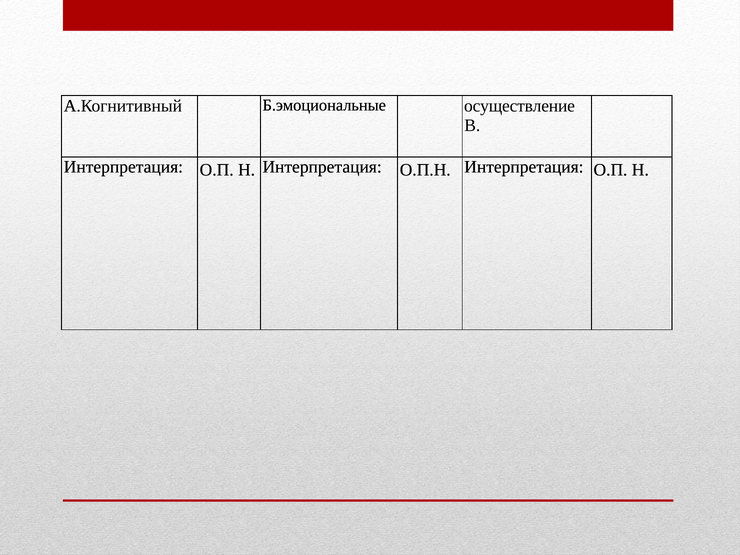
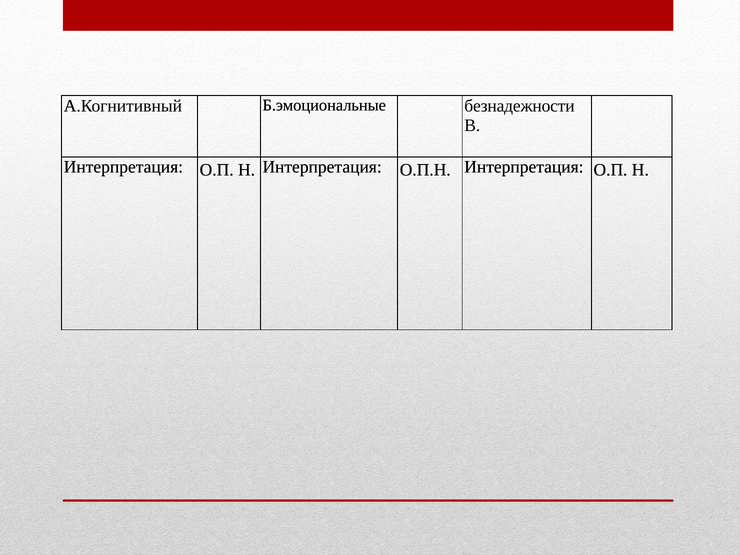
осуществление: осуществление -> безнадежности (520, 106)
